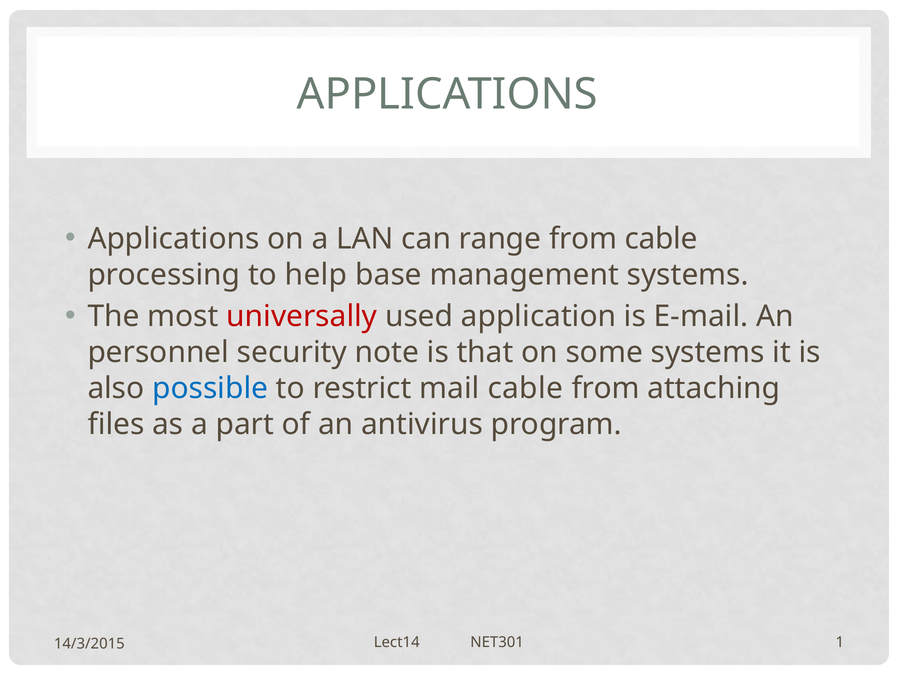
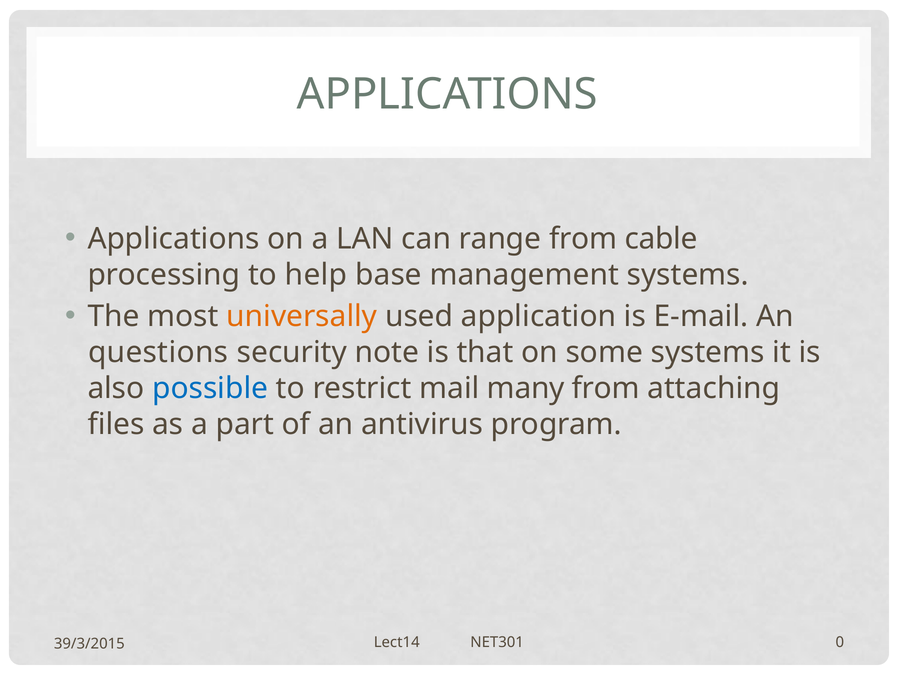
universally colour: red -> orange (302, 316)
personnel: personnel -> questions (158, 352)
mail cable: cable -> many (526, 388)
1: 1 -> 0 (840, 642)
14/3/2015: 14/3/2015 -> 39/3/2015 (89, 643)
